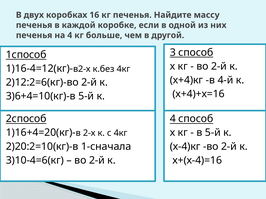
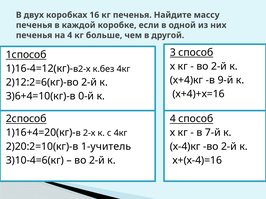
4-й: 4-й -> 9-й (225, 80)
3)6+4=10(кг)-в 5-й: 5-й -> 0-й (86, 96)
в 5-й: 5-й -> 7-й (213, 133)
1-сначала: 1-сначала -> 1-учитель (106, 147)
